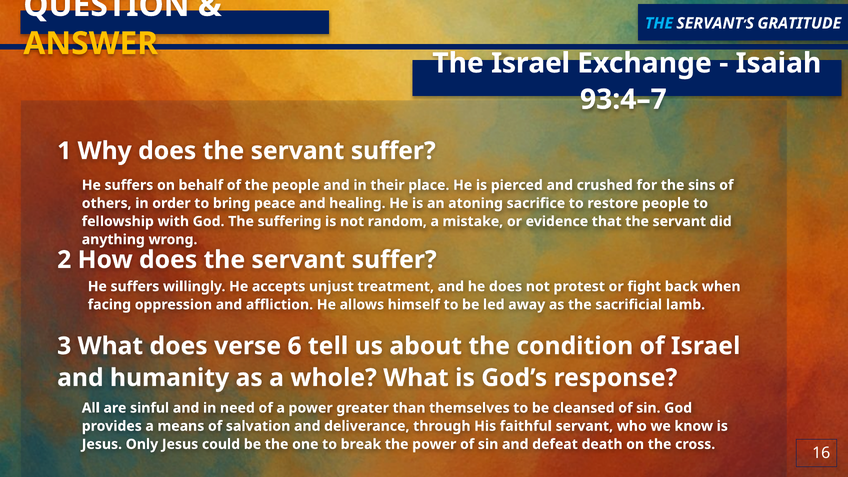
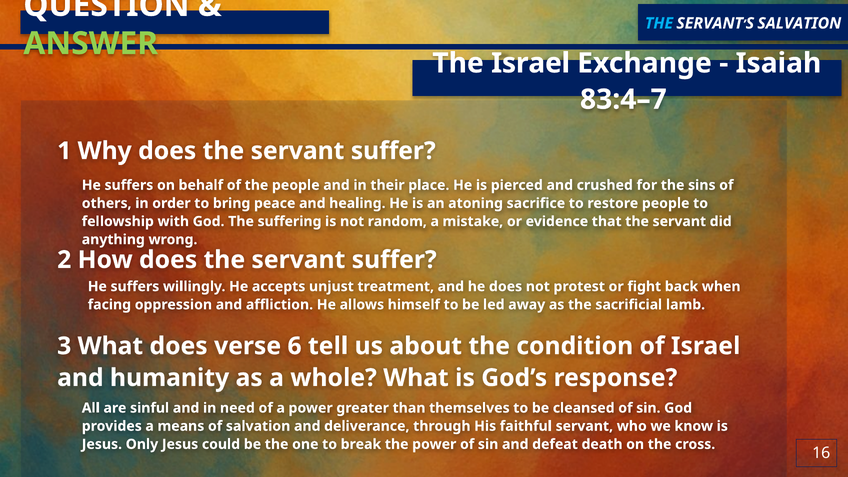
SERVANT’S GRATITUDE: GRATITUDE -> SALVATION (799, 23)
ANSWER colour: yellow -> light green (91, 44)
93:4–7: 93:4–7 -> 83:4–7 (623, 99)
